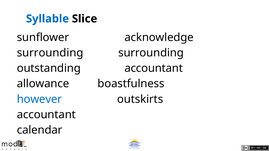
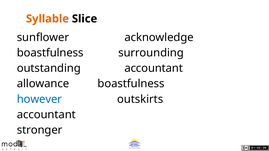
Syllable colour: blue -> orange (47, 19)
surrounding: surrounding -> boastfulness (50, 53)
calendar: calendar -> stronger (40, 130)
